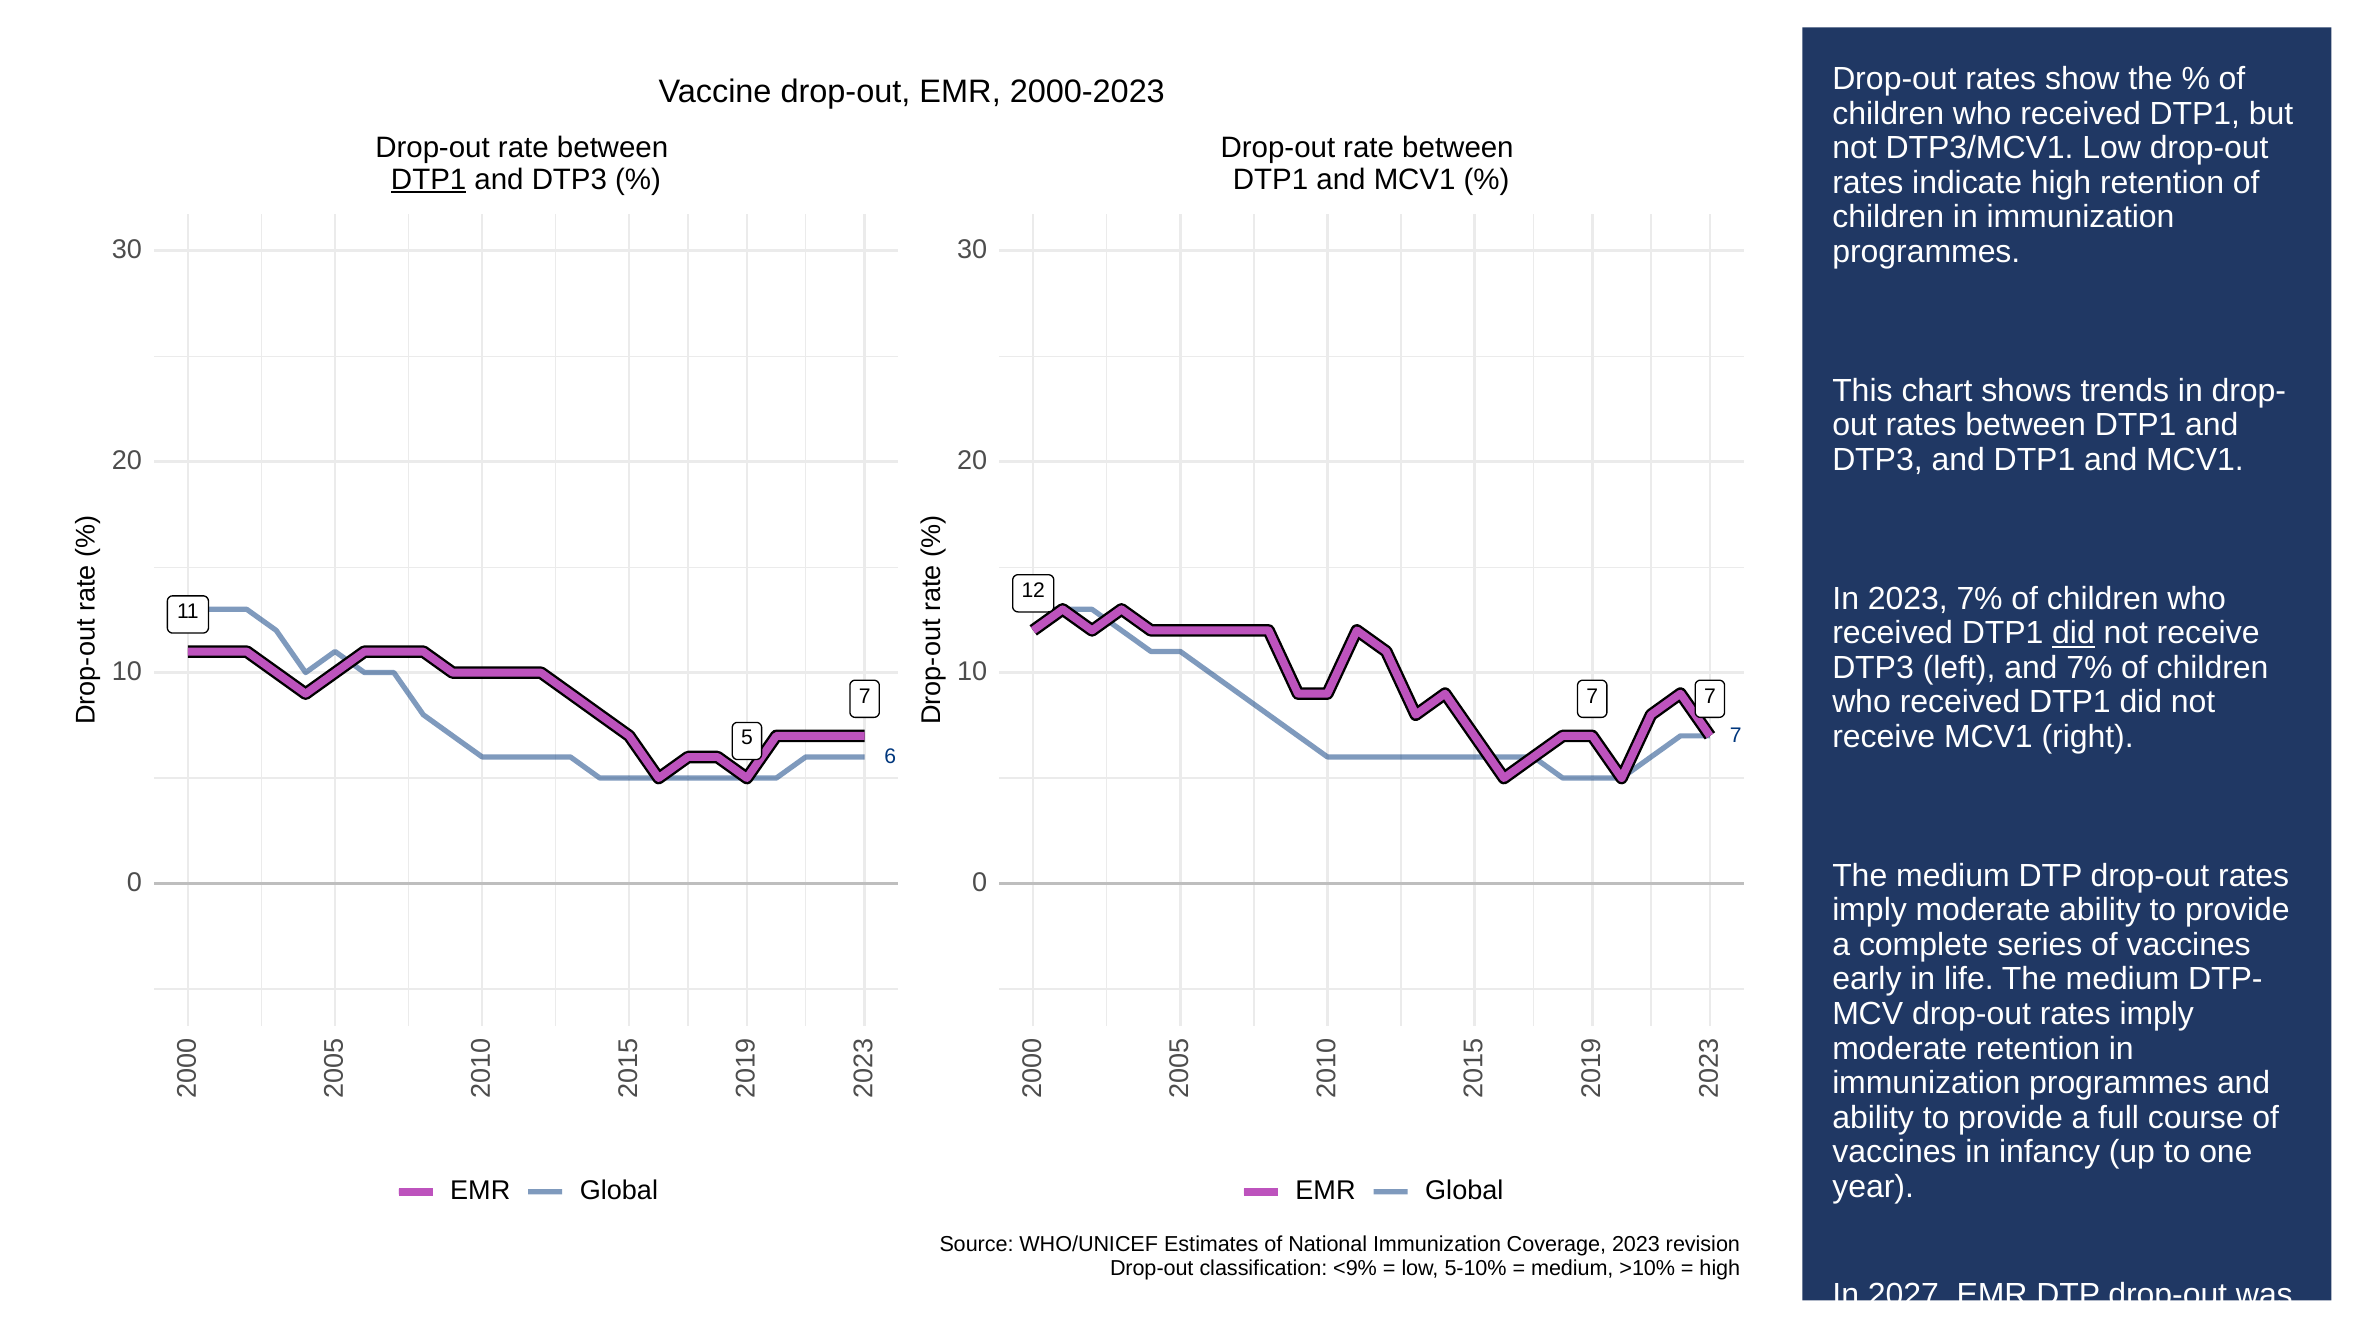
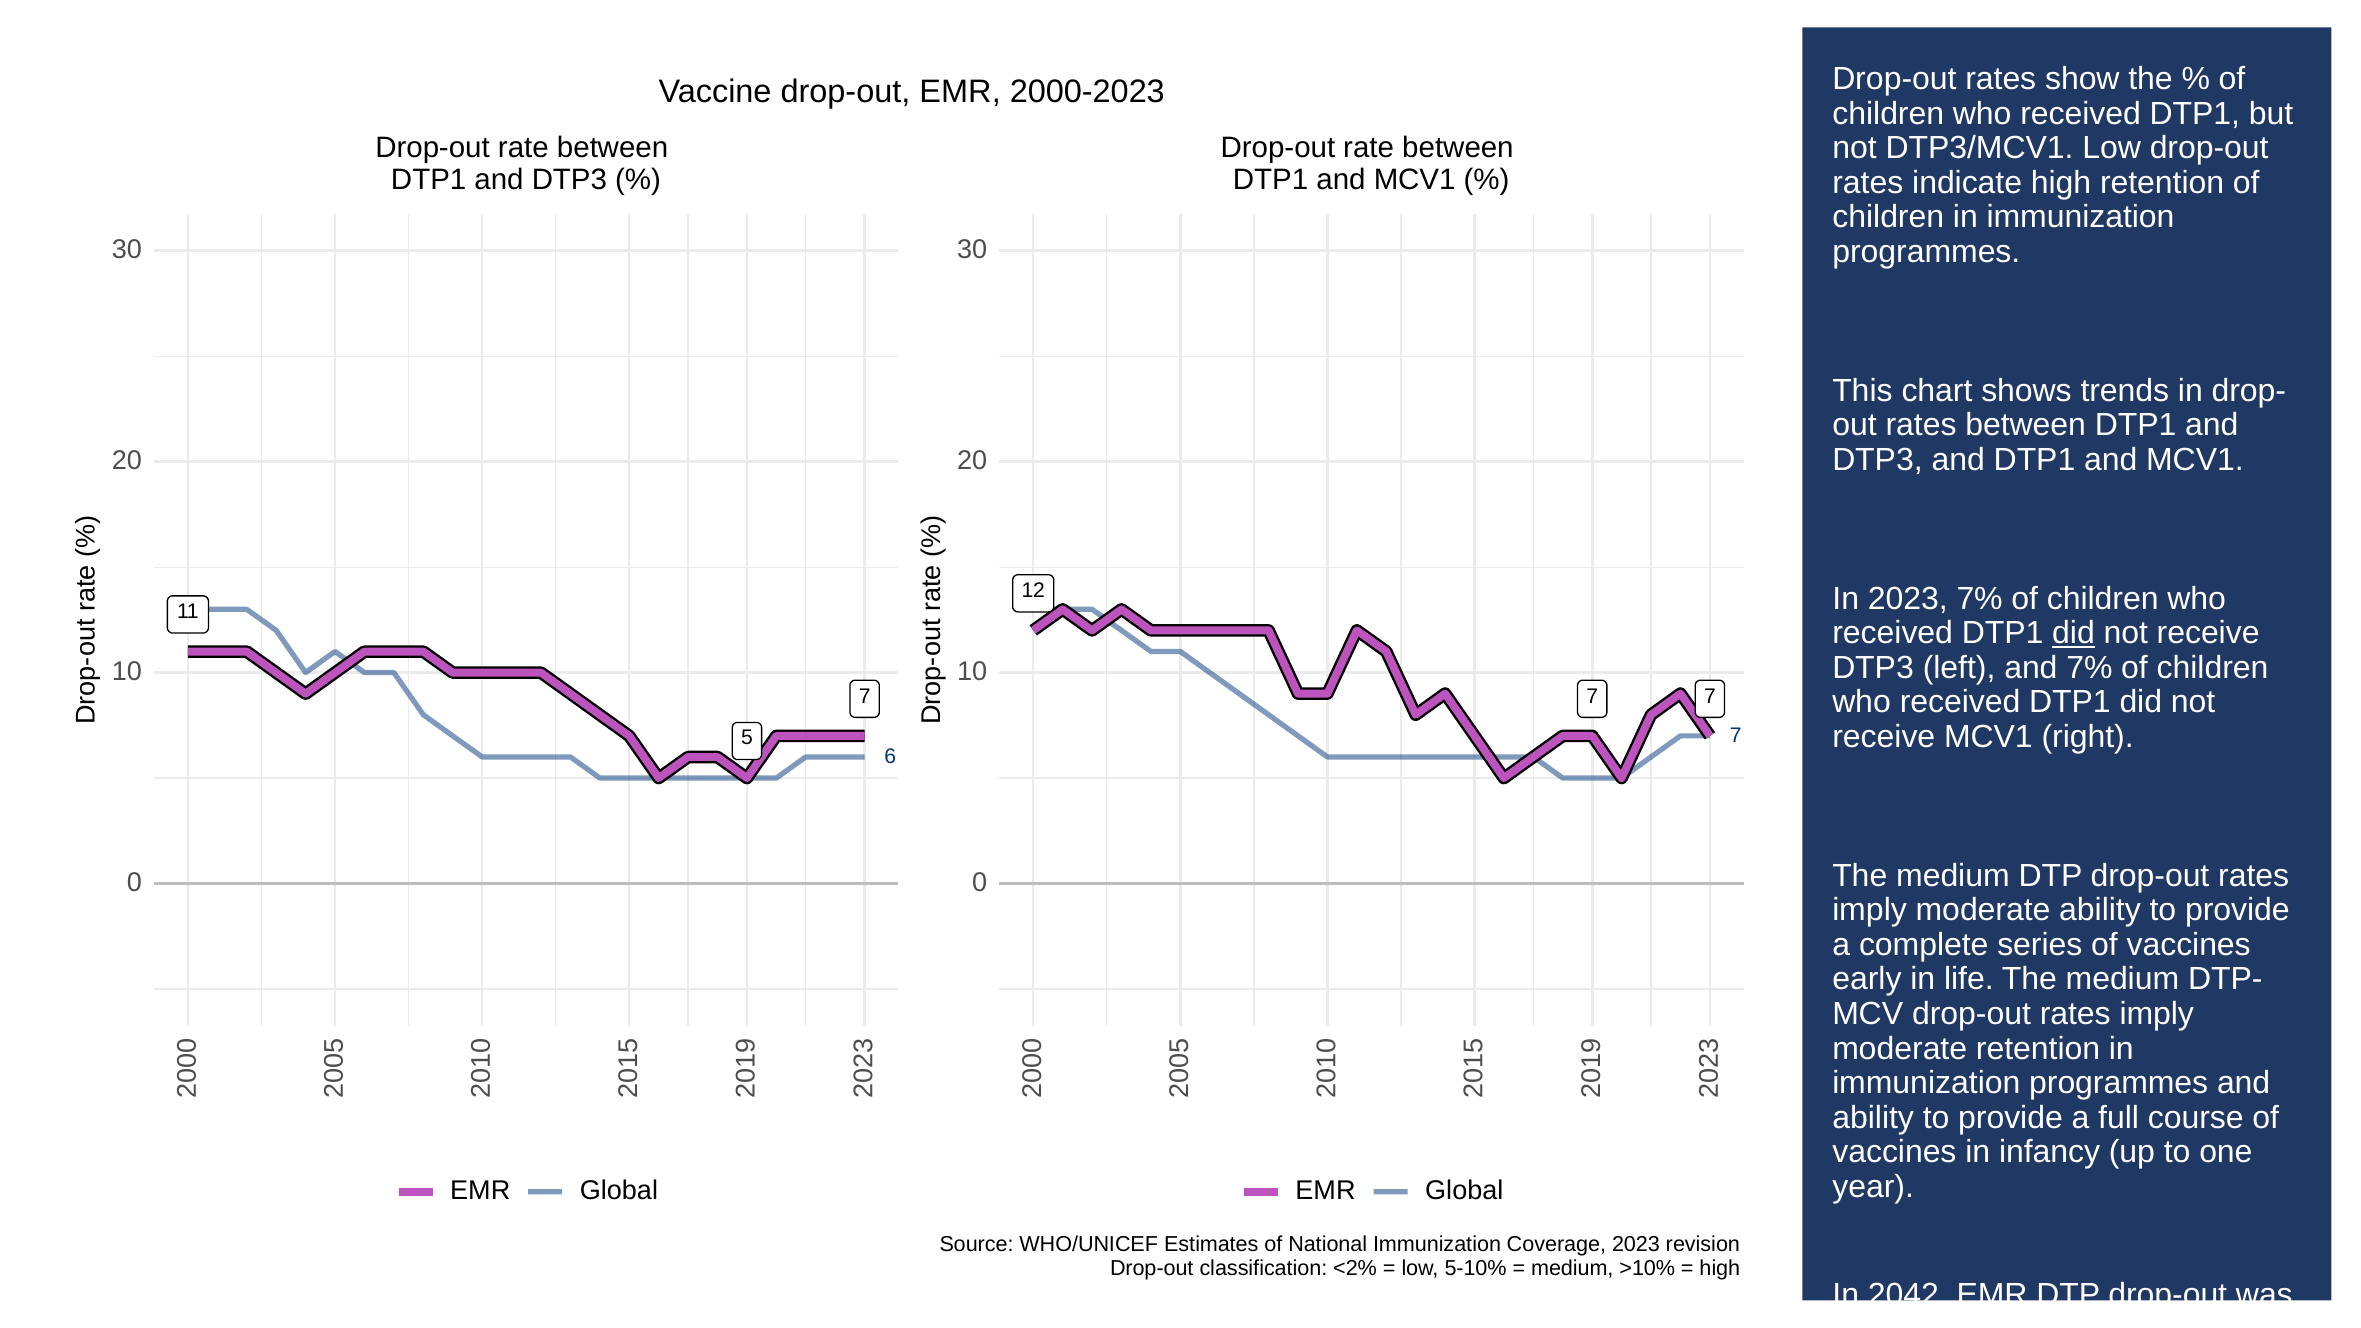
DTP1 underline: present -> none (429, 180)
<9%: <9% -> <2% (1355, 1268)
2027: 2027 -> 2042 (1908, 1295)
